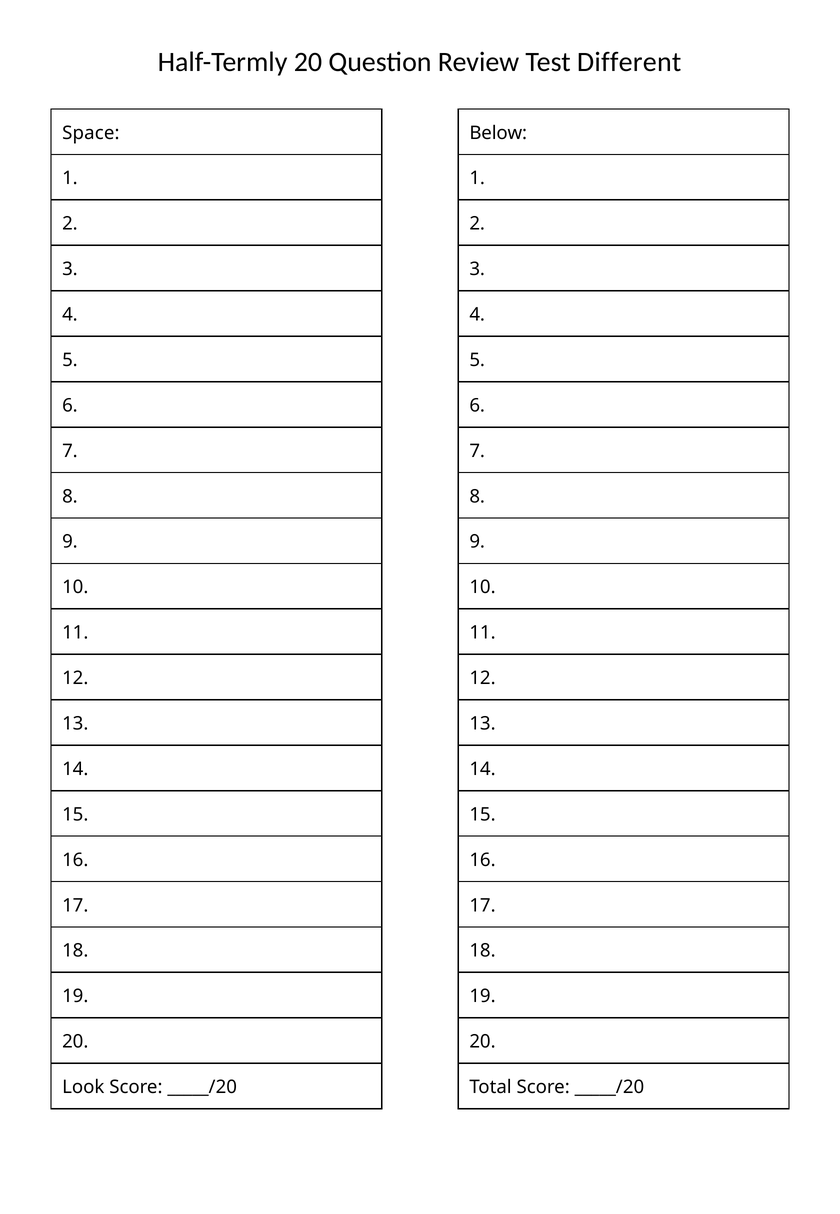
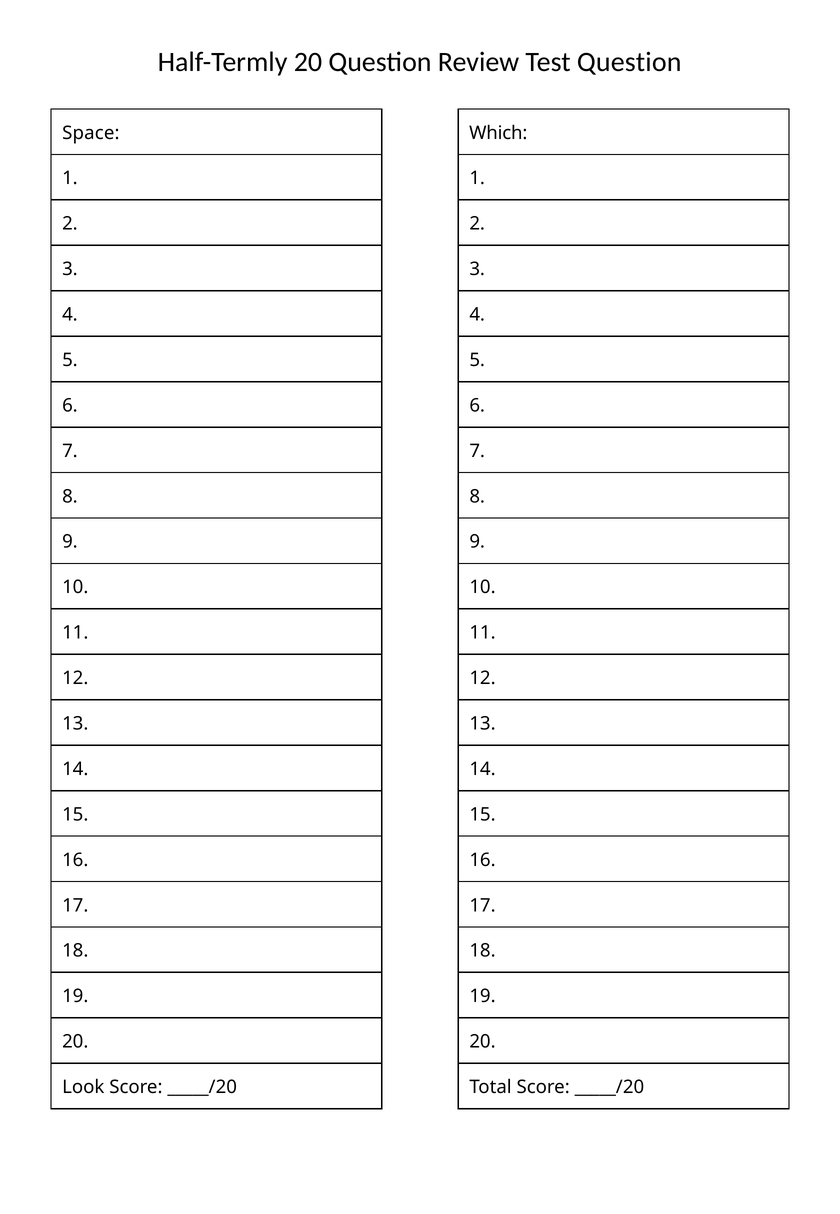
Test Different: Different -> Question (629, 62)
Below: Below -> Which (498, 133)
